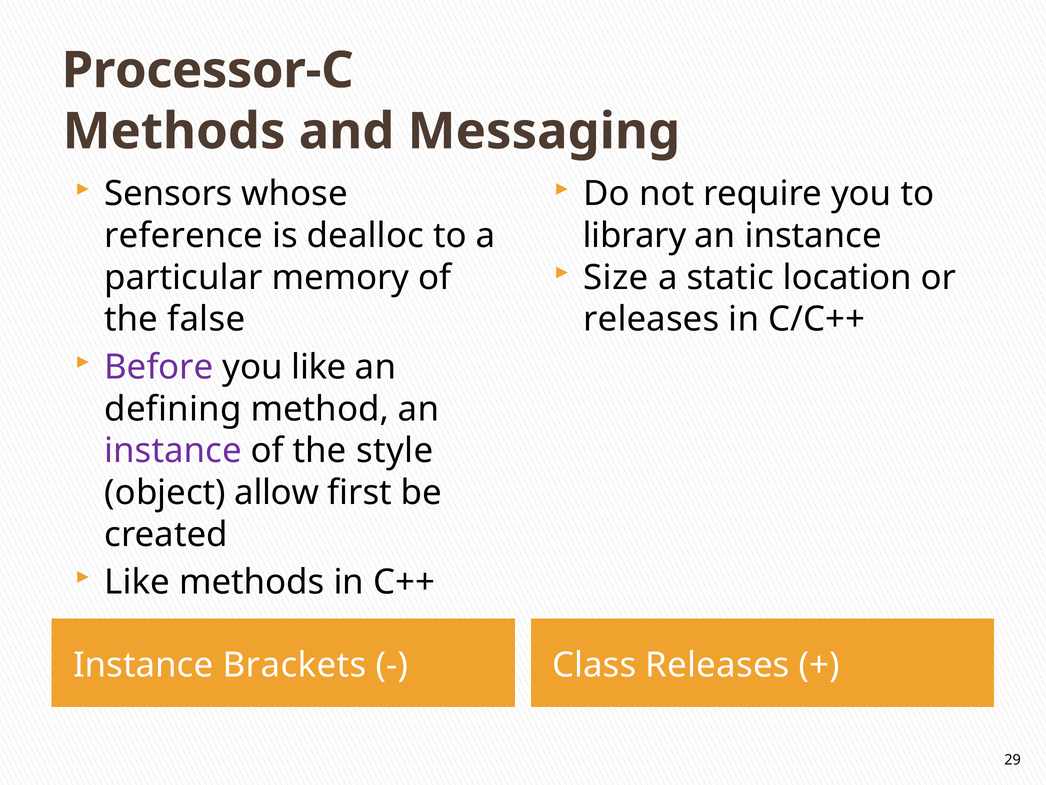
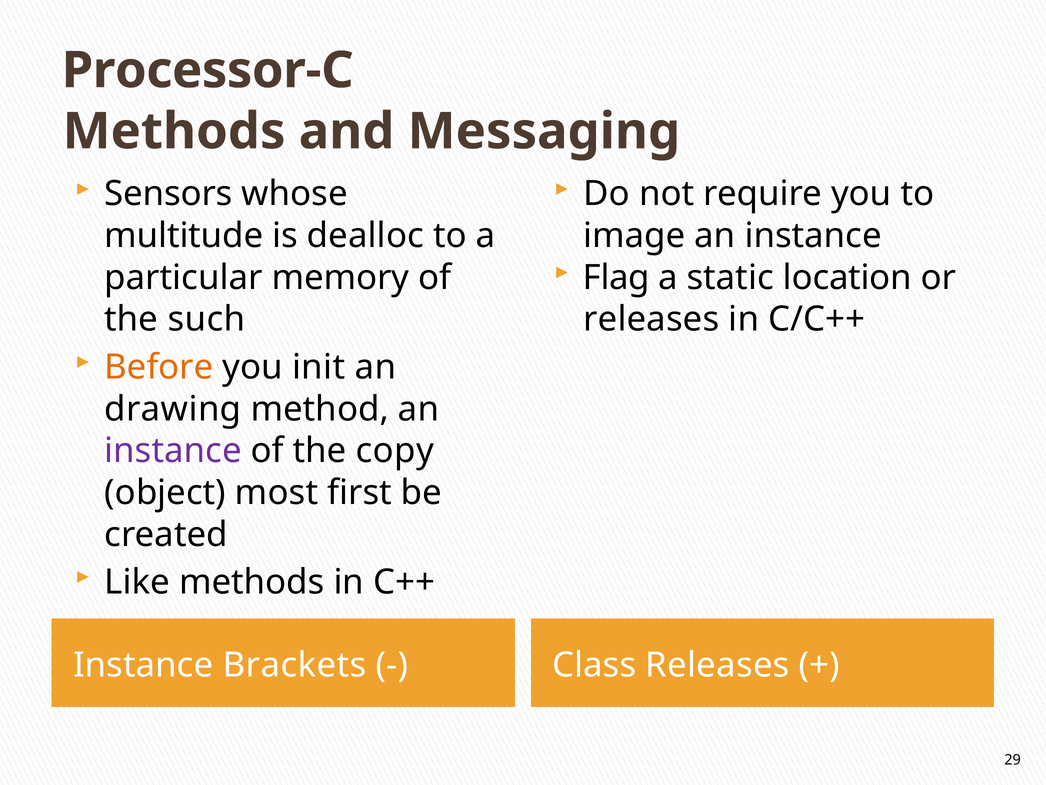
reference: reference -> multitude (184, 236)
library: library -> image (634, 236)
Size: Size -> Flag (616, 277)
false: false -> such (206, 319)
Before colour: purple -> orange (159, 367)
you like: like -> init (319, 367)
defining: defining -> drawing (173, 409)
style: style -> copy (395, 451)
allow: allow -> most (277, 492)
